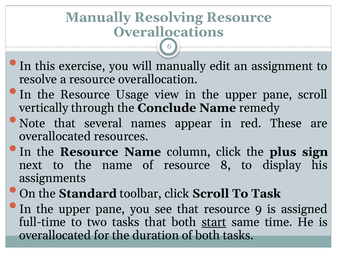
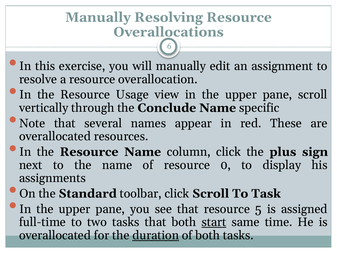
remedy: remedy -> specific (259, 108)
8: 8 -> 0 (226, 165)
9: 9 -> 5 (258, 209)
duration underline: none -> present (156, 235)
